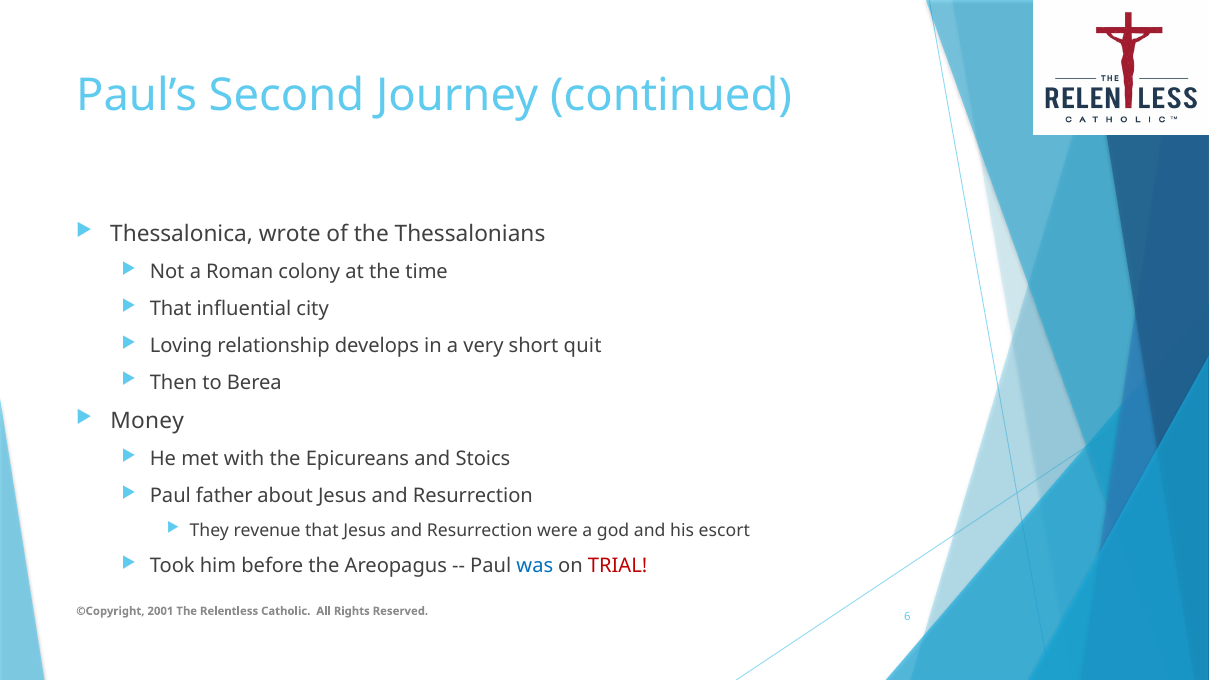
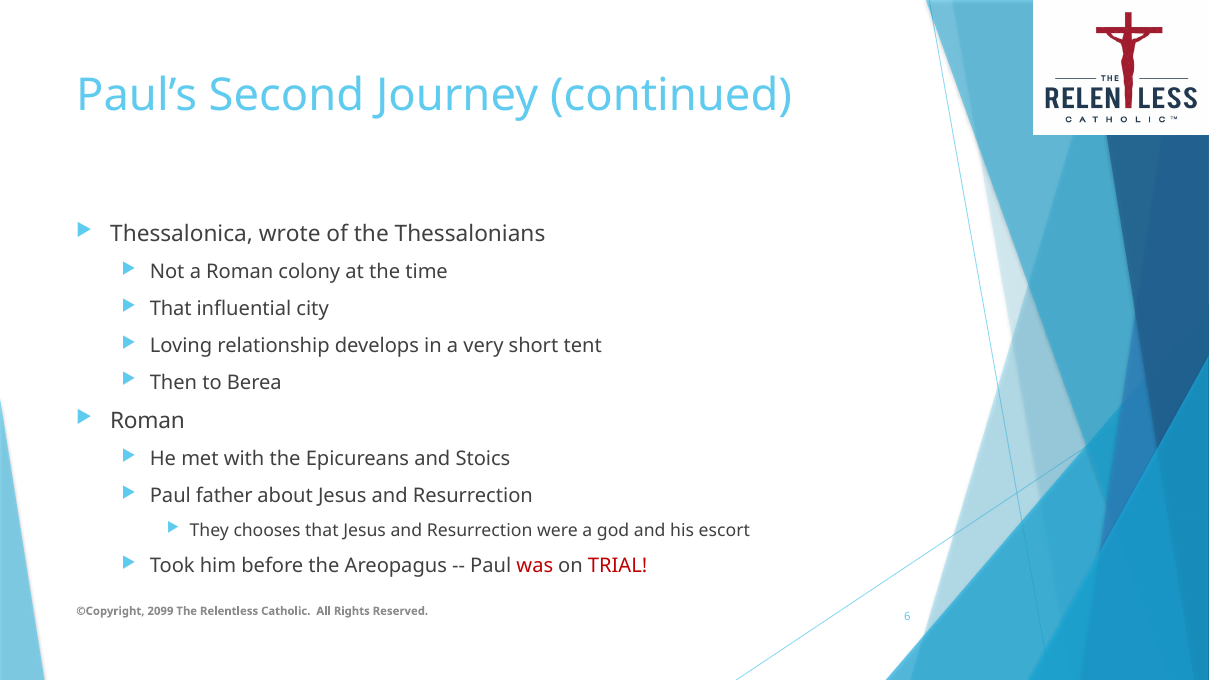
quit: quit -> tent (583, 346)
Money: Money -> Roman (147, 421)
revenue: revenue -> chooses (267, 531)
was colour: blue -> red (535, 566)
2001: 2001 -> 2099 (160, 611)
